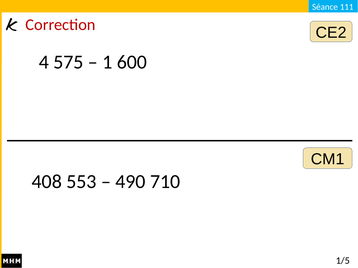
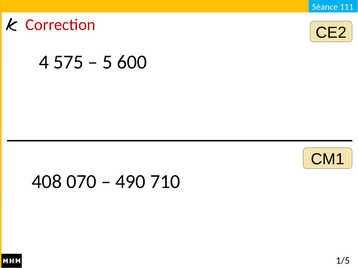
1: 1 -> 5 (107, 62)
553: 553 -> 070 (81, 182)
